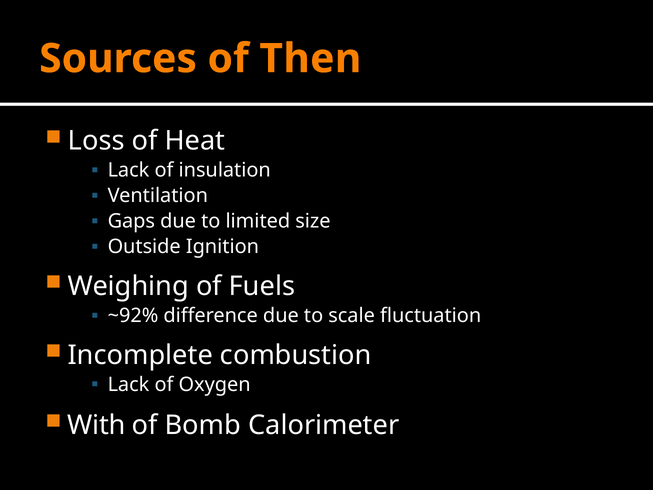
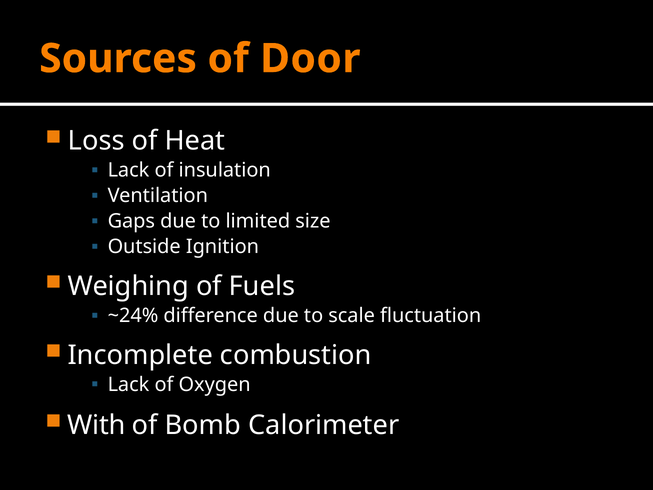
Then: Then -> Door (310, 59)
~92%: ~92% -> ~24% (133, 316)
